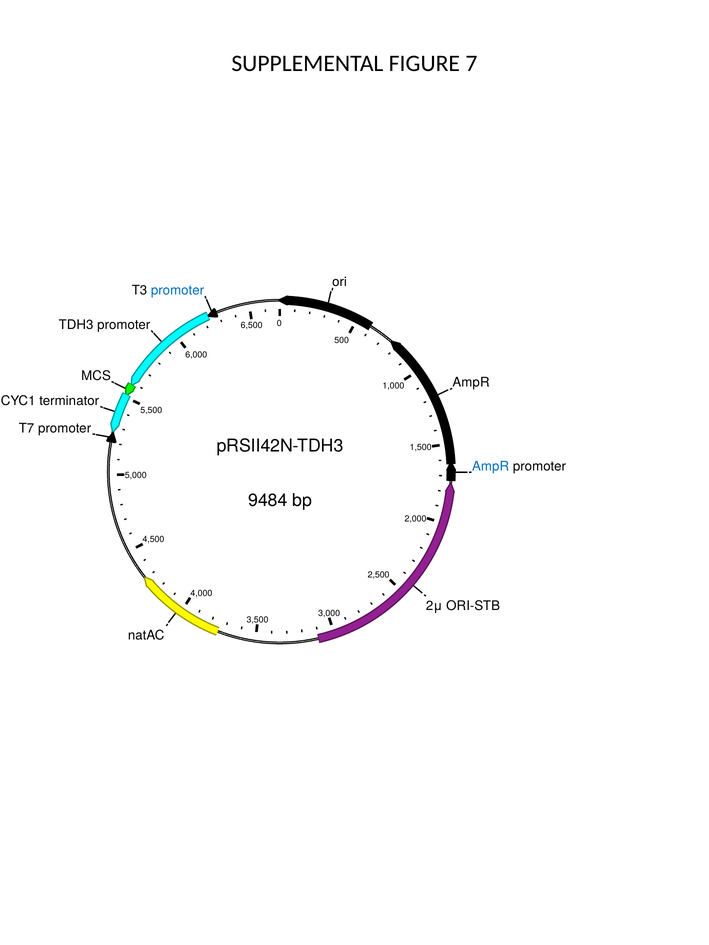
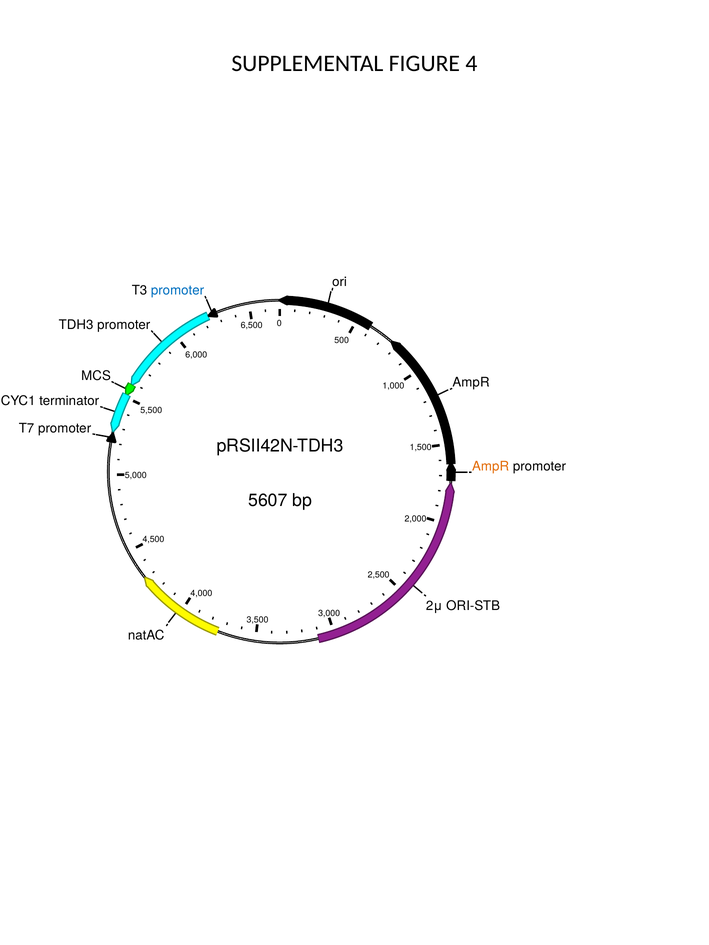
7: 7 -> 4 (471, 63)
AmpR colour: blue -> orange (491, 467)
9484: 9484 -> 5607 (268, 501)
